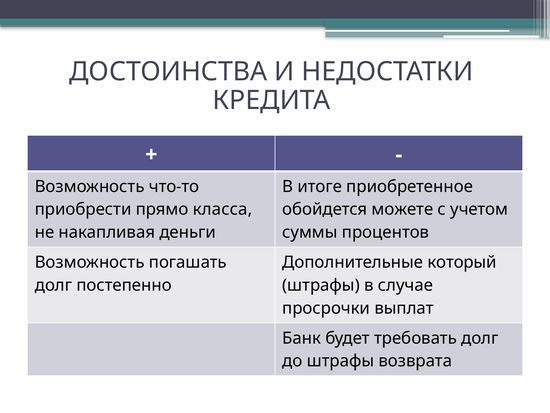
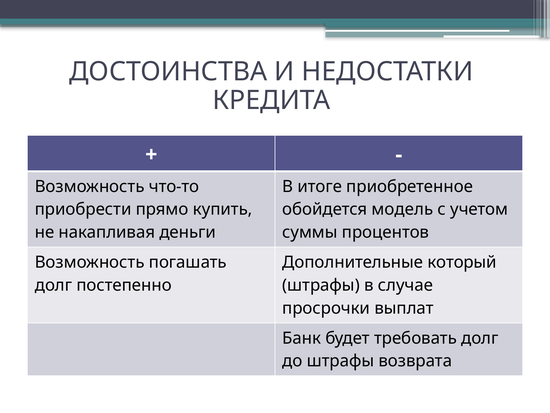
класса: класса -> купить (223, 209)
можете: можете -> модель (402, 209)
